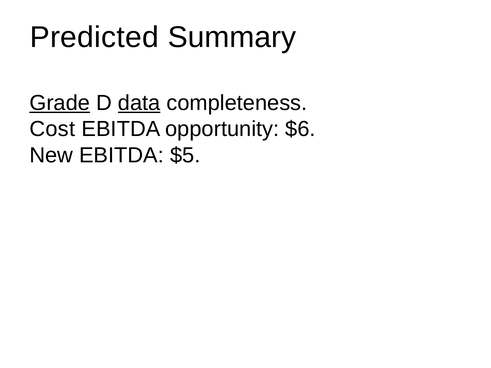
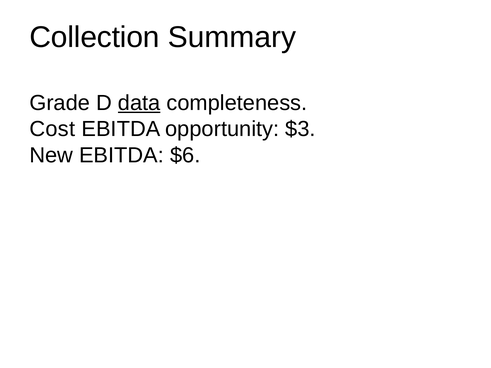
Predicted: Predicted -> Collection (94, 37)
Grade underline: present -> none (60, 103)
$6: $6 -> $3 (300, 129)
$5: $5 -> $6 (185, 155)
